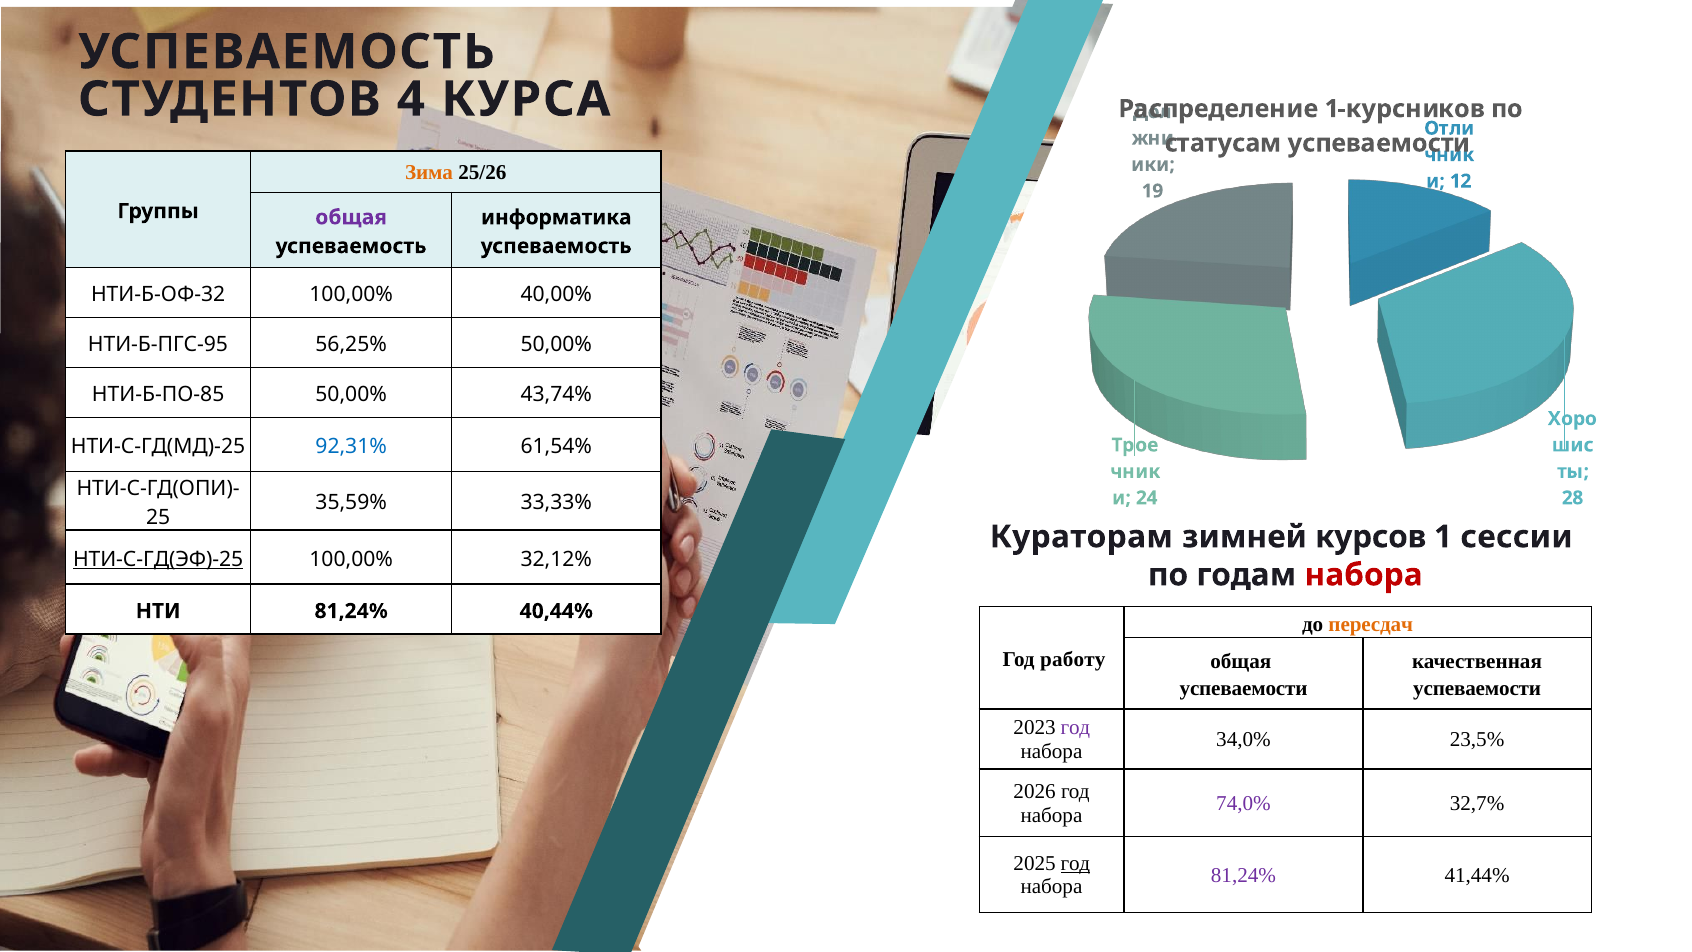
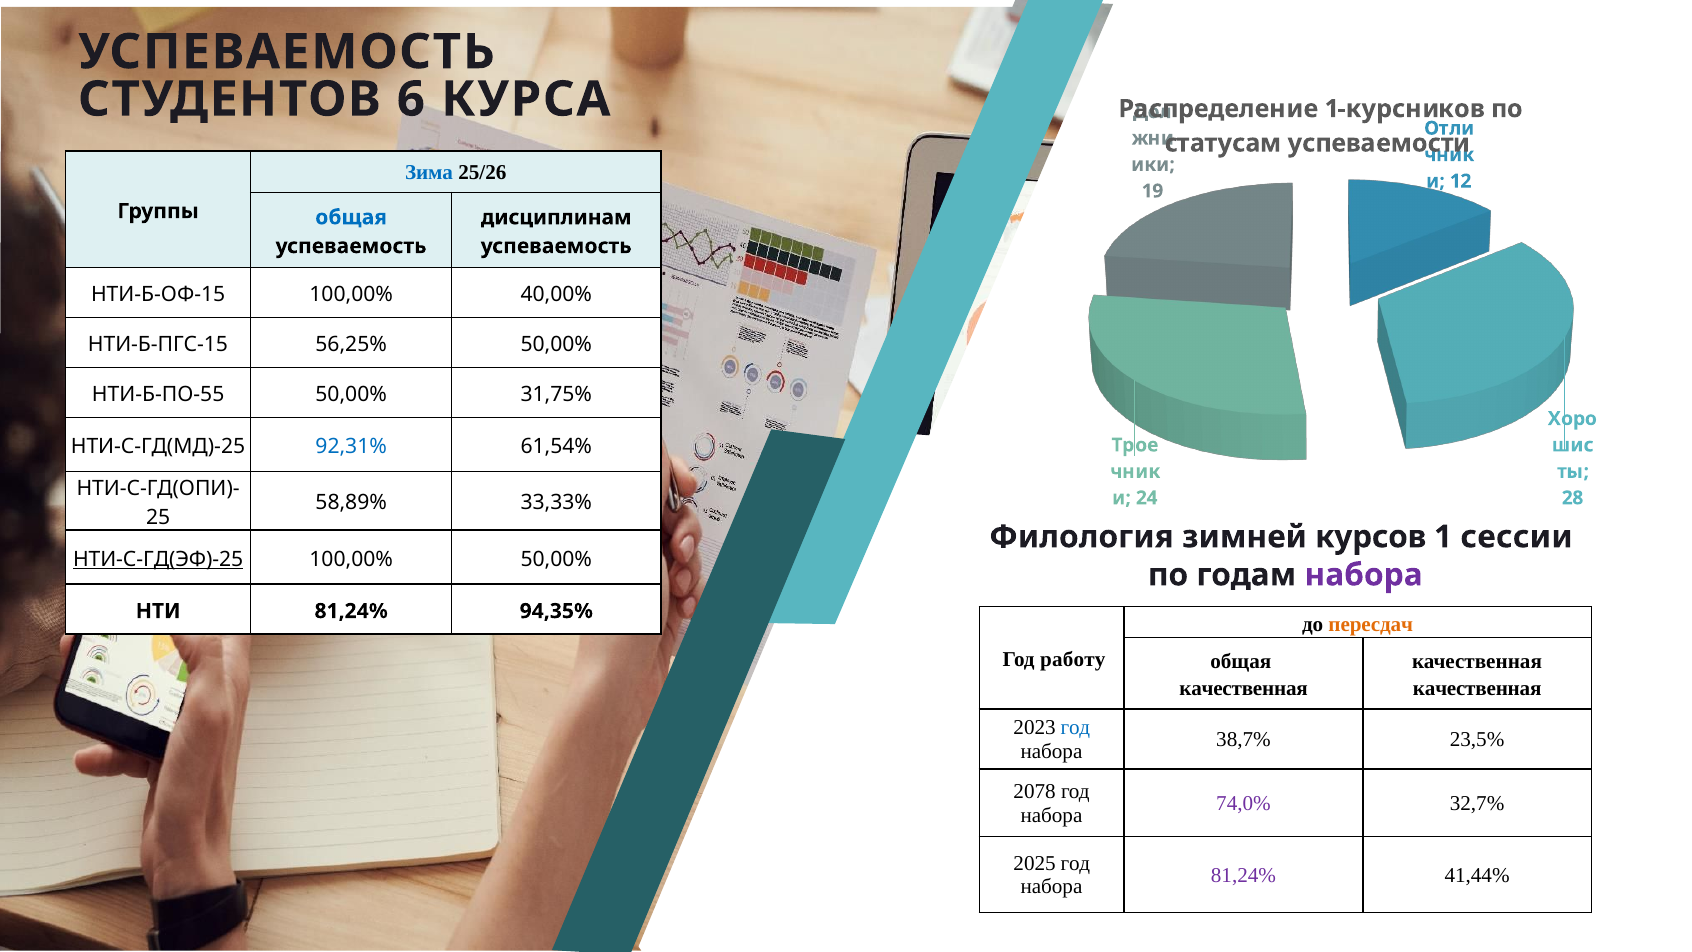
4: 4 -> 6 (411, 99)
Зима colour: orange -> blue (429, 172)
общая colour: purple -> blue (351, 217)
информатика: информатика -> дисциплинам (556, 217)
НТИ-Б-ОФ-32: НТИ-Б-ОФ-32 -> НТИ-Б-ОФ-15 (158, 294)
НТИ-Б-ПГС-95: НТИ-Б-ПГС-95 -> НТИ-Б-ПГС-15 (158, 344)
НТИ-Б-ПО-85: НТИ-Б-ПО-85 -> НТИ-Б-ПО-55 (158, 394)
43,74%: 43,74% -> 31,75% (556, 394)
35,59%: 35,59% -> 58,89% (351, 503)
Кураторам: Кураторам -> Филология (1082, 537)
100,00% 32,12%: 32,12% -> 50,00% (556, 559)
набора colour: red -> purple (1364, 575)
40,44%: 40,44% -> 94,35% (556, 611)
успеваемости: успеваемости -> качественная (1244, 688)
успеваемости: успеваемости -> качественная (1477, 688)
год colour: purple -> blue (1075, 728)
34,0%: 34,0% -> 38,7% (1244, 739)
2026: 2026 -> 2078 (1035, 791)
год underline: present -> none (1075, 863)
